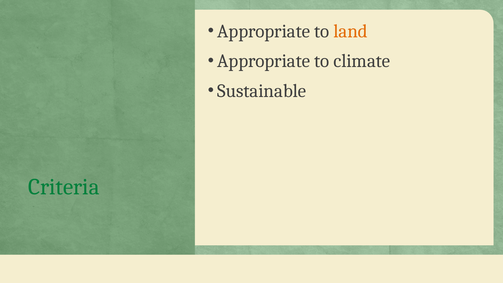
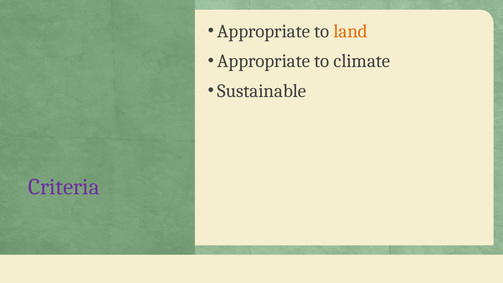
Criteria colour: green -> purple (64, 187)
